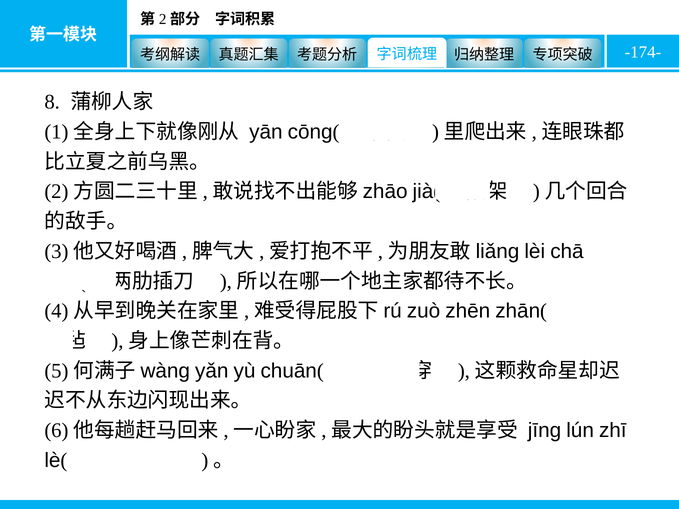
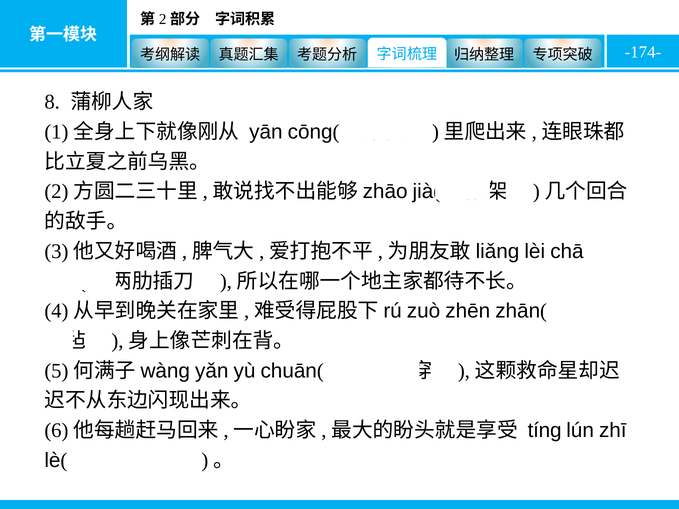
jīng: jīng -> tíng (545, 431)
